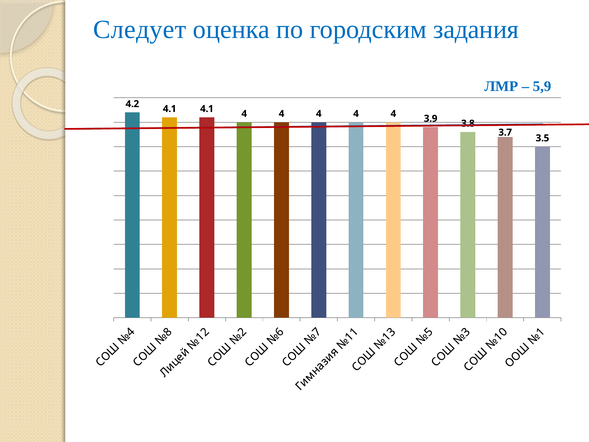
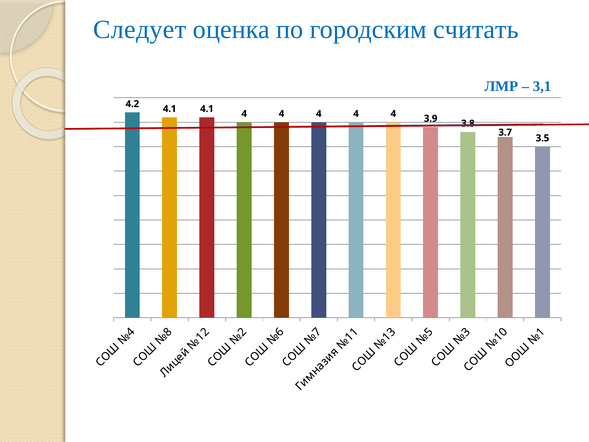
задания: задания -> считать (476, 29)
5,9: 5,9 -> 3,1 (542, 86)
